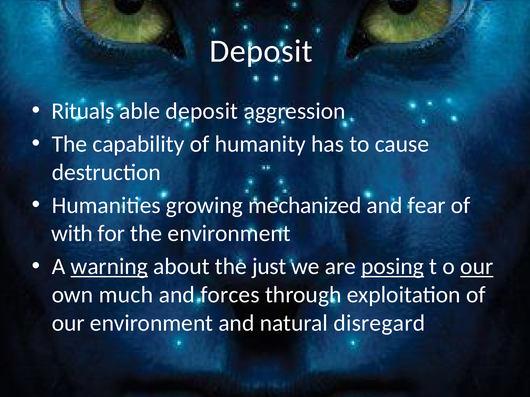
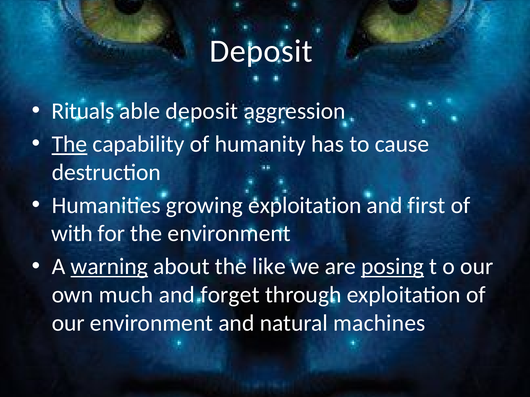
The underline: none -> present (69, 144)
growing mechanized: mechanized -> exploitation (305, 206)
fear: fear -> first (427, 206)
just: just -> like (269, 267)
our underline: present -> none (477, 267)
forces: forces -> forget (230, 295)
disregard: disregard -> machines (379, 323)
